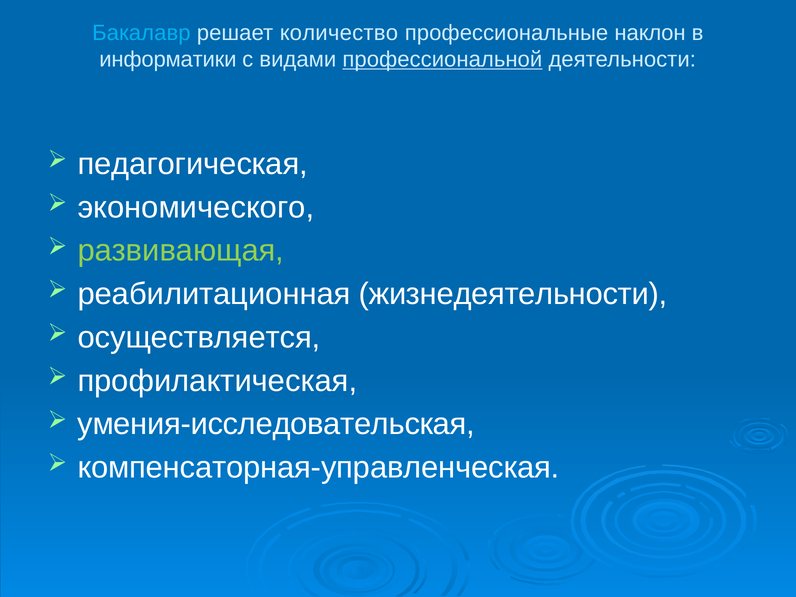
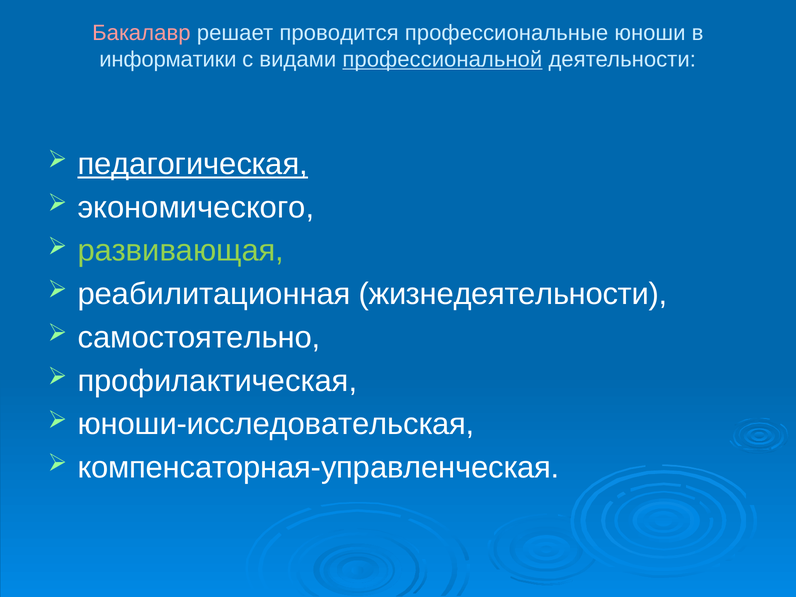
Бакалавр colour: light blue -> pink (141, 33)
количество: количество -> проводится (339, 33)
наклон: наклон -> юноши (650, 33)
педагогическая underline: none -> present (193, 164)
осуществляется: осуществляется -> самостоятельно (199, 338)
умения-исследовательская: умения-исследовательская -> юноши-исследовательская (276, 424)
